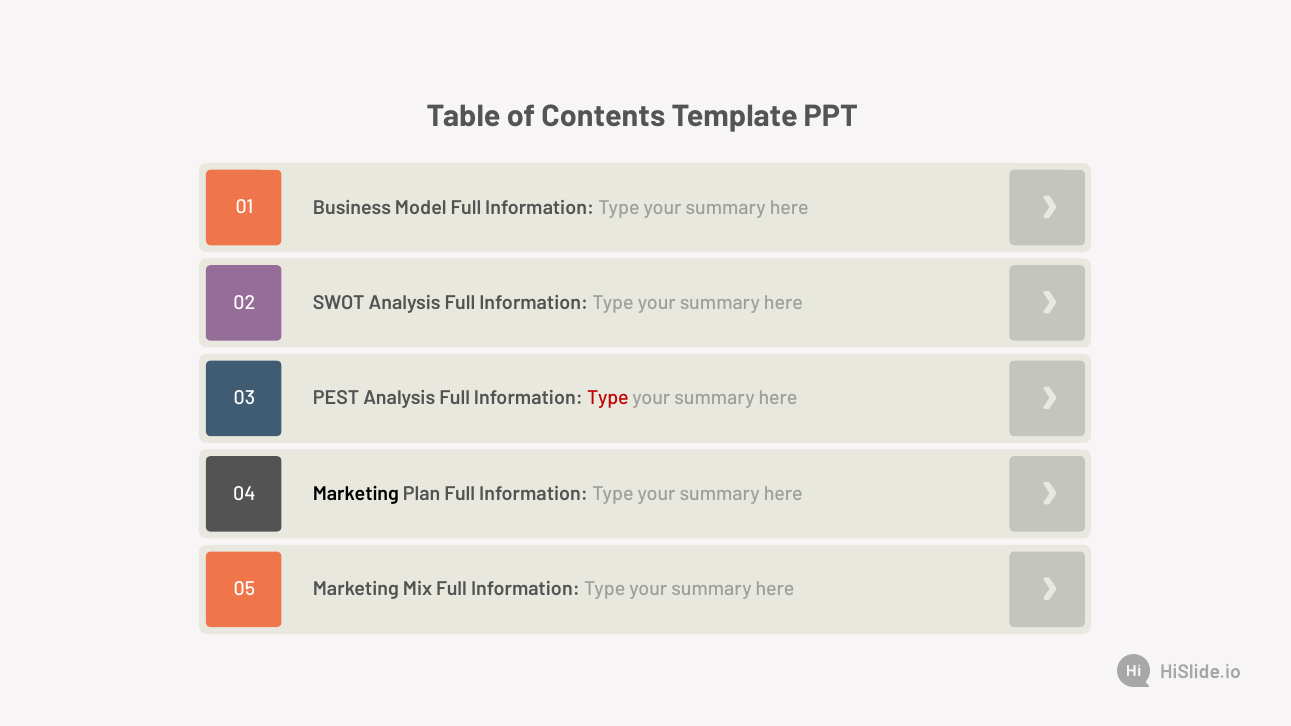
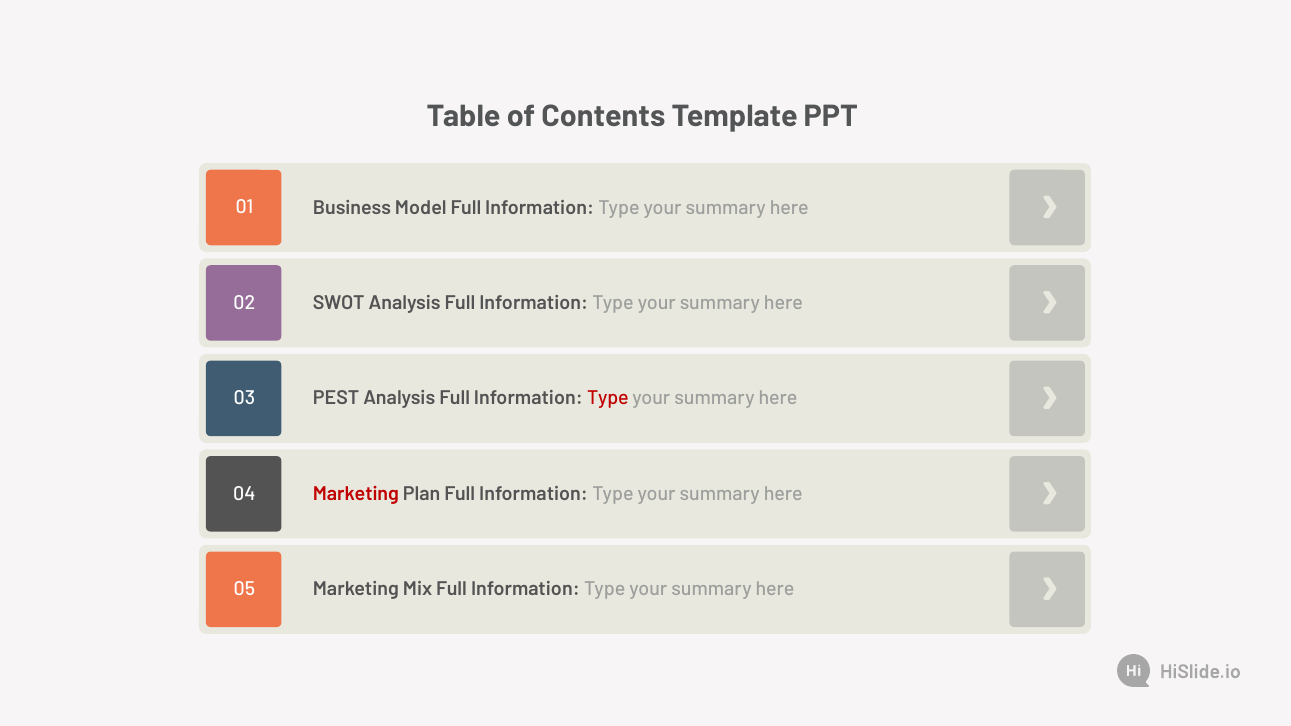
Marketing colour: black -> red (356, 494)
